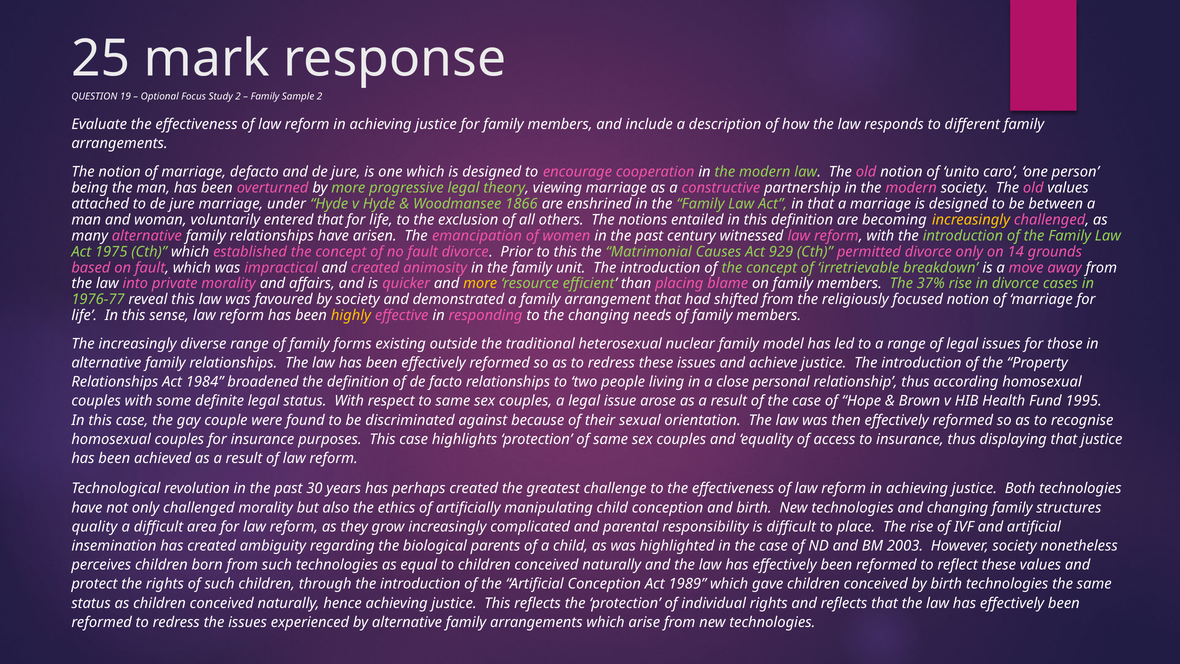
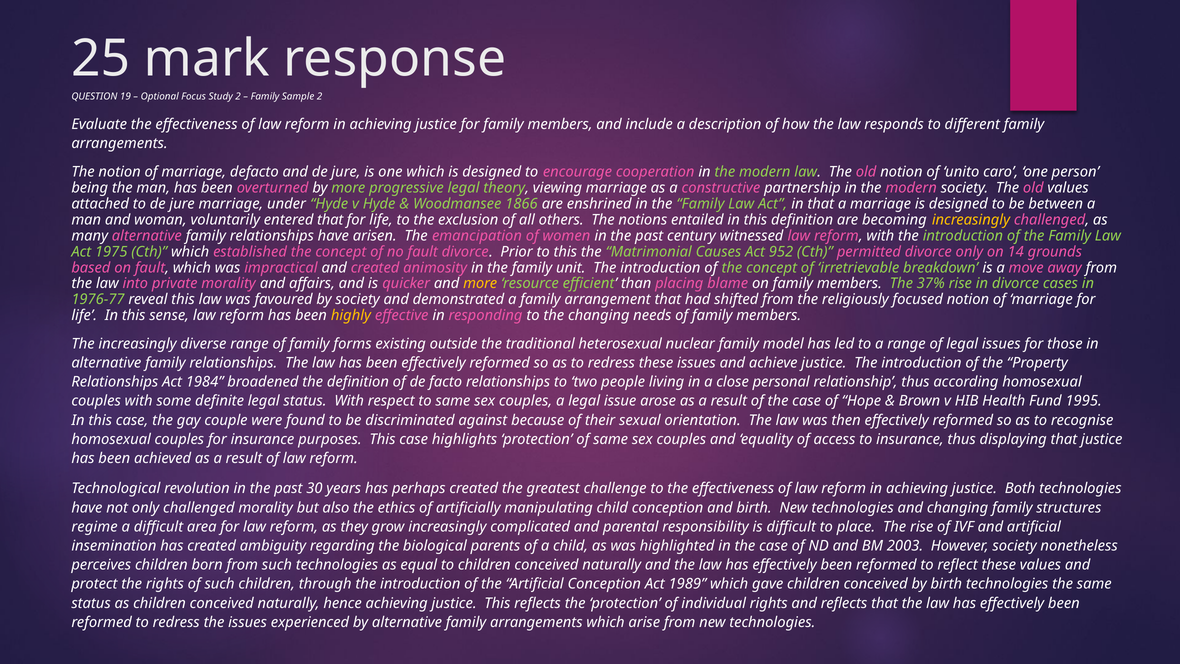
929: 929 -> 952 (781, 252)
quality: quality -> regime (95, 527)
